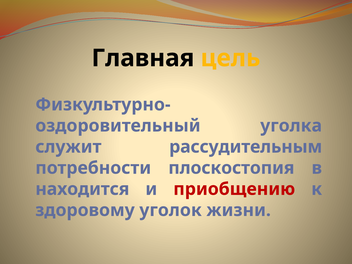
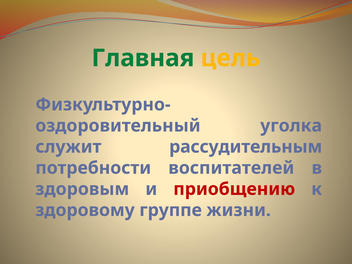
Главная colour: black -> green (143, 58)
плоскостопия: плоскостопия -> воспитателей (231, 168)
находится: находится -> здоровым (82, 189)
уголок: уголок -> группе (171, 210)
